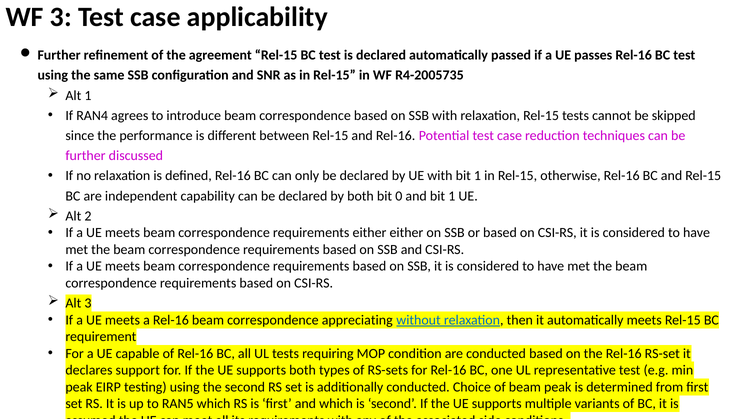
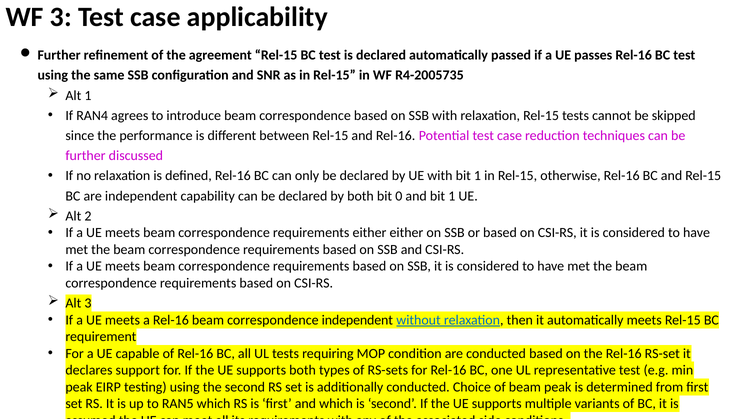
correspondence appreciating: appreciating -> independent (357, 320)
